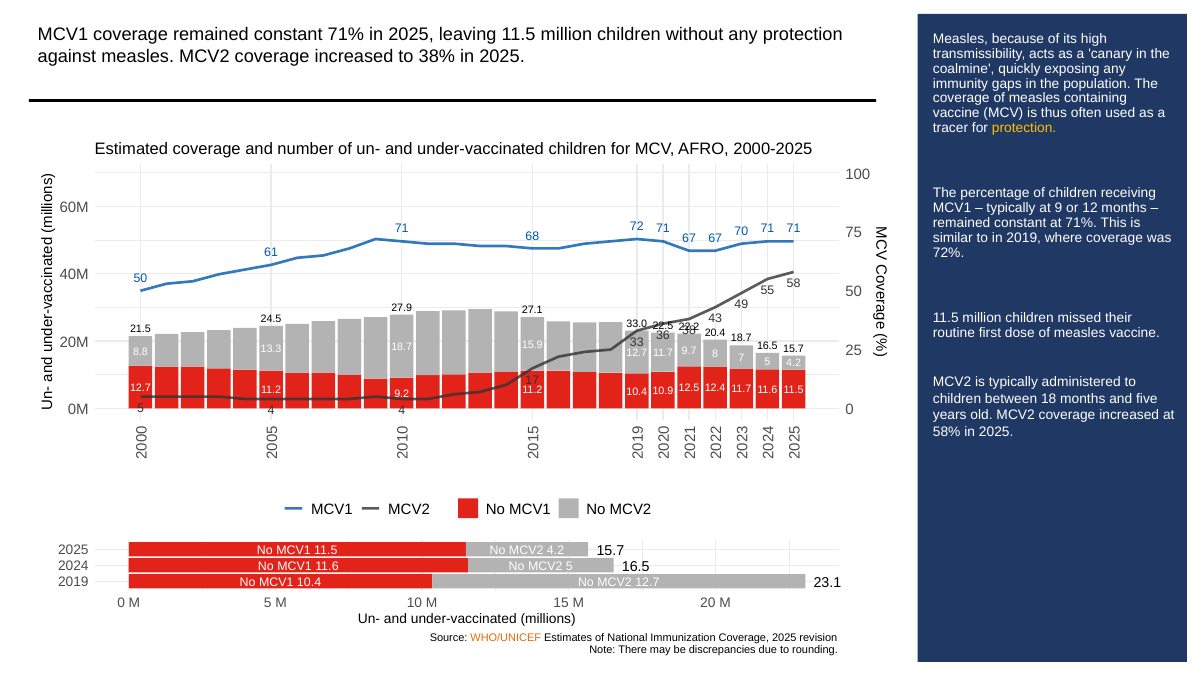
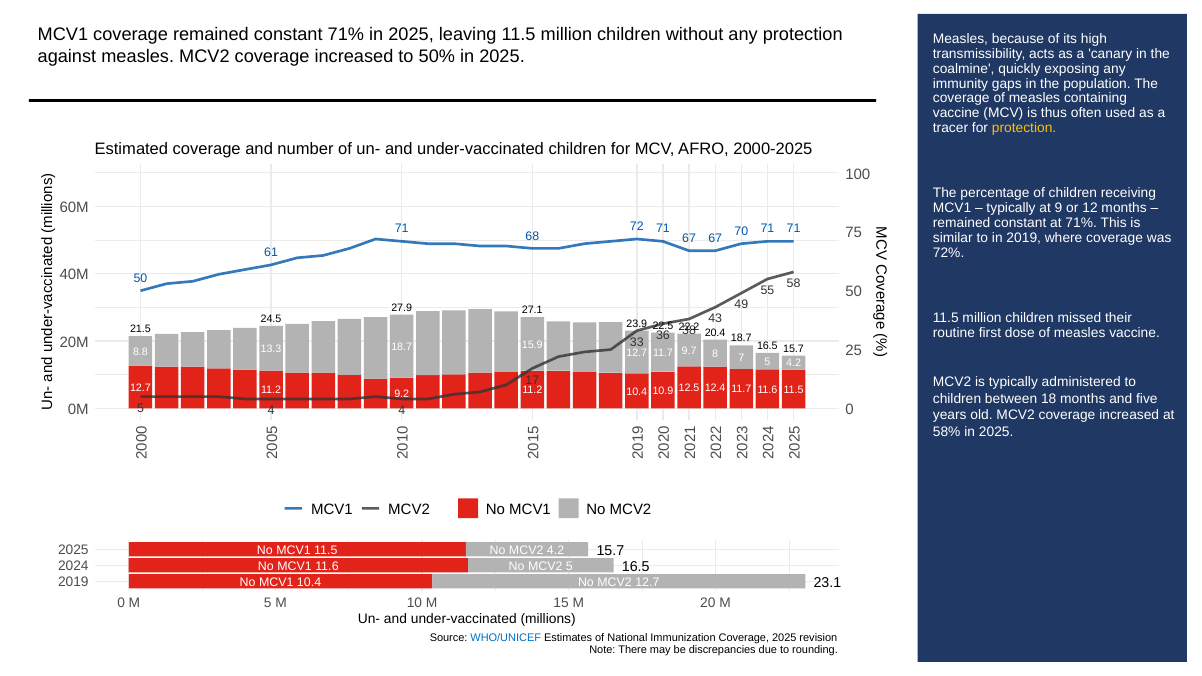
38%: 38% -> 50% (437, 56)
33.0: 33.0 -> 23.9 (637, 324)
WHO/UNICEF colour: orange -> blue (506, 638)
